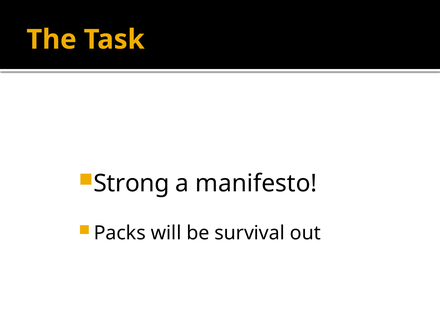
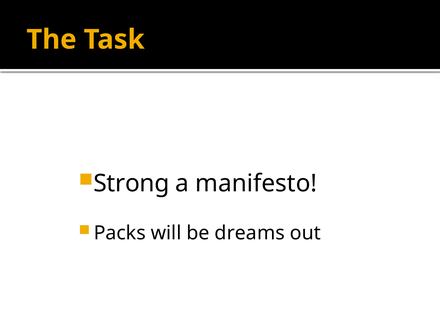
survival: survival -> dreams (250, 233)
